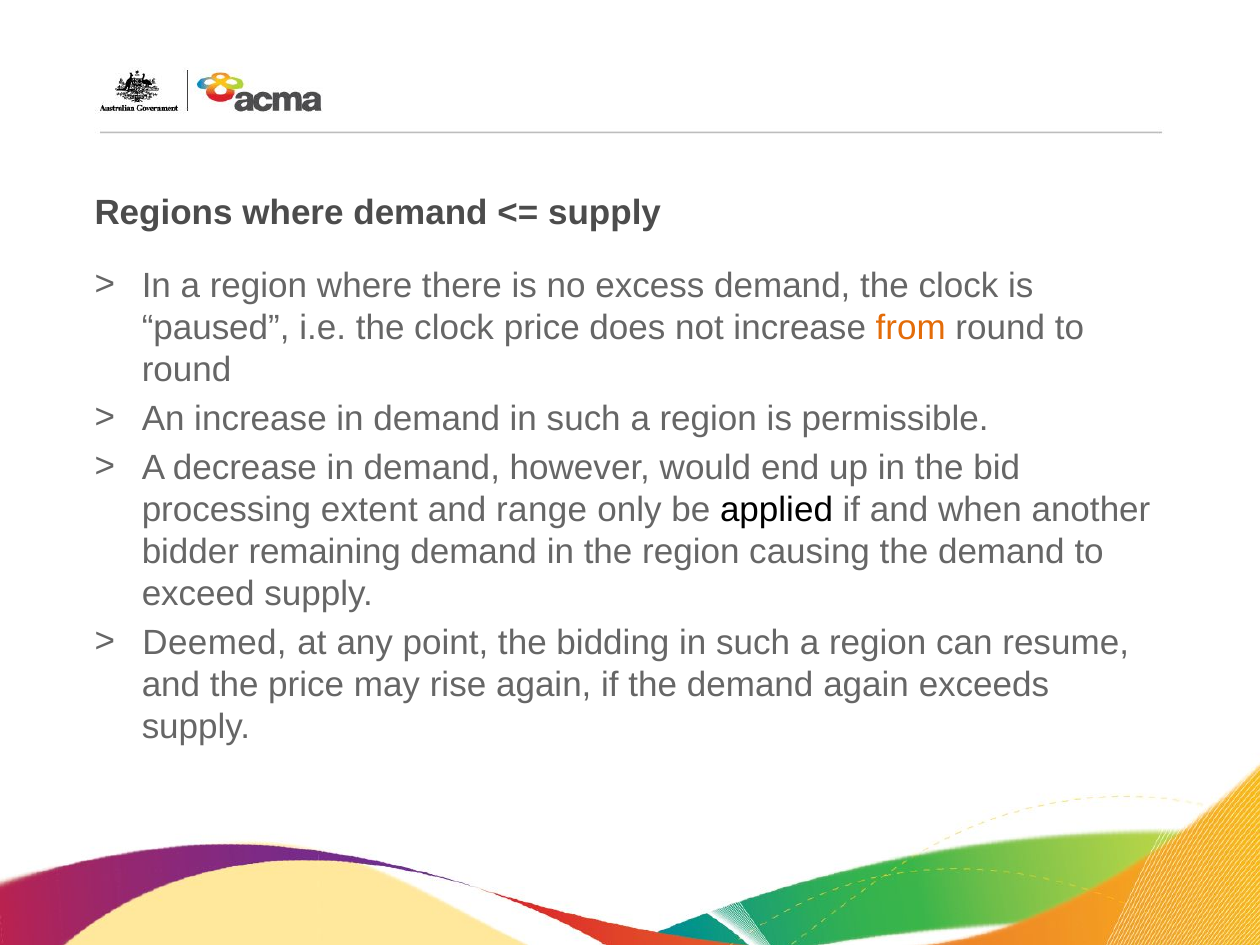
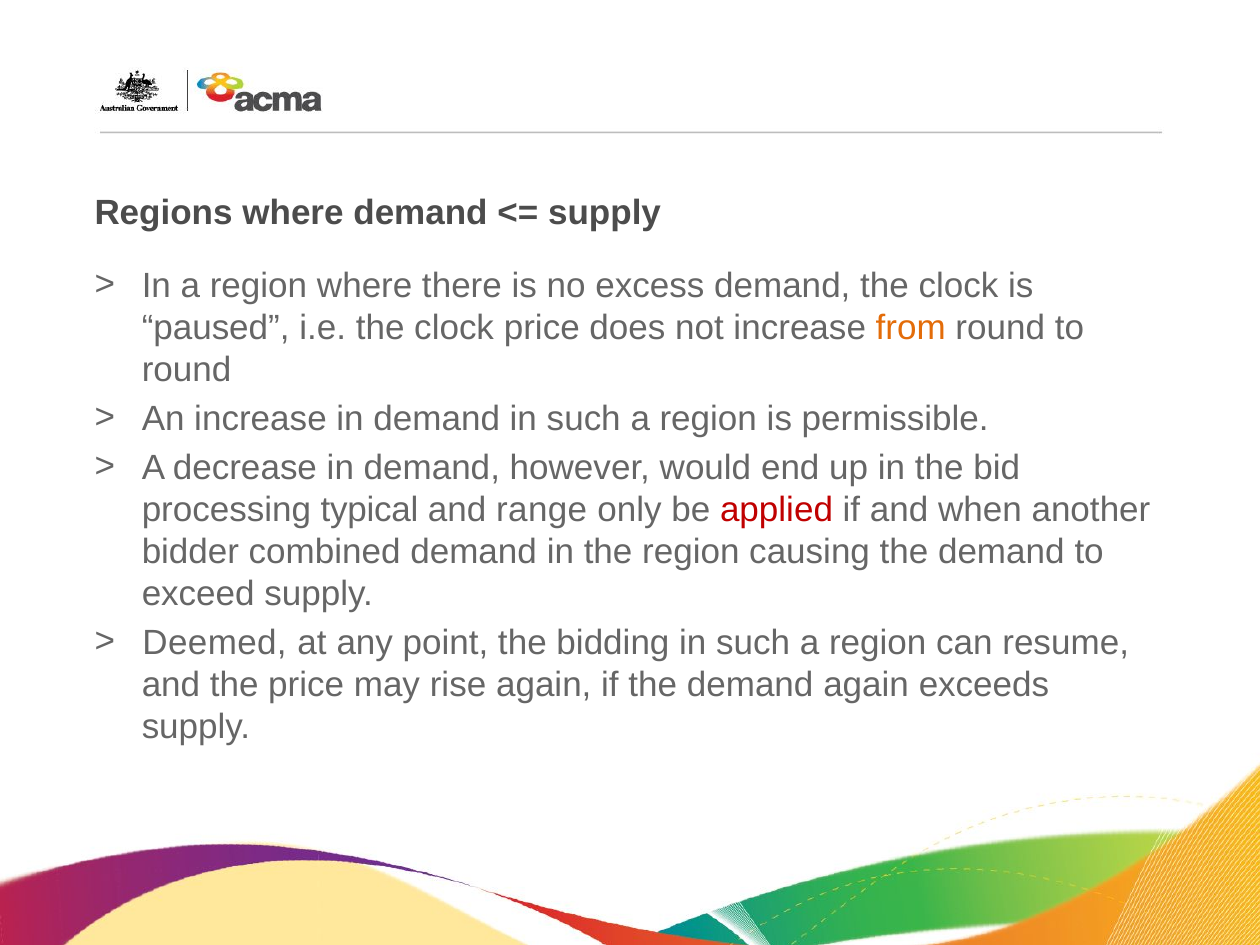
extent: extent -> typical (370, 510)
applied colour: black -> red (776, 510)
remaining: remaining -> combined (325, 552)
